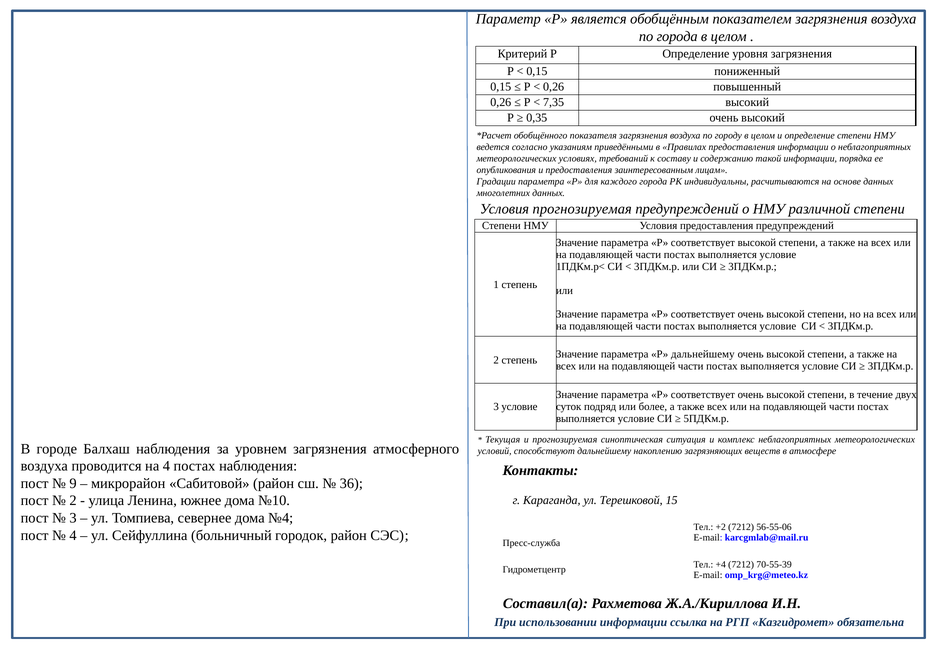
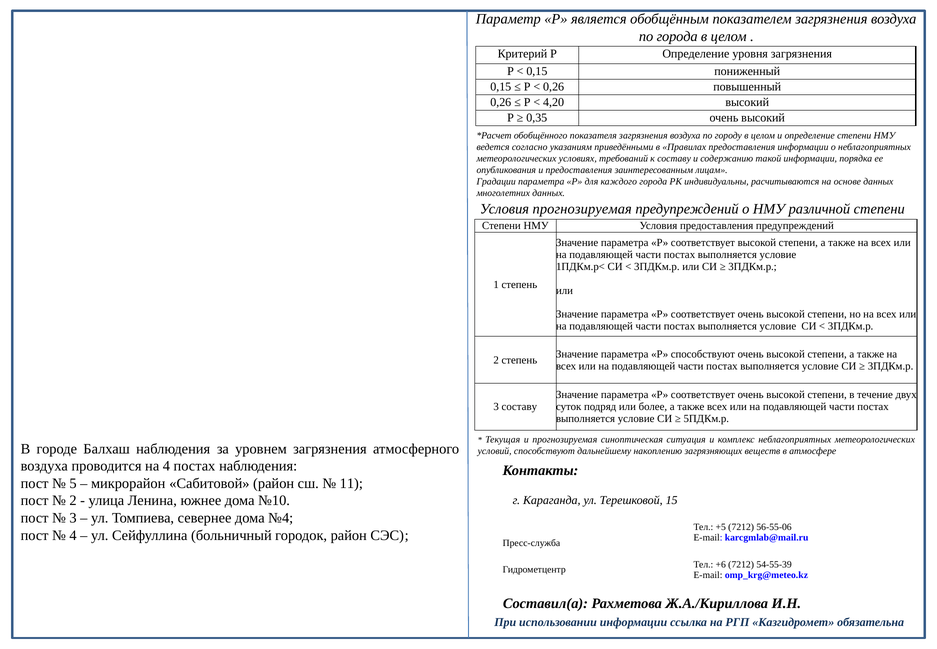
7,35: 7,35 -> 4,20 (554, 102)
Р дальнейшему: дальнейшему -> способствуют (703, 354)
3 условие: условие -> составу (519, 407)
9: 9 -> 5 (73, 483)
36: 36 -> 11 (351, 483)
+2: +2 -> +5 (721, 527)
+4: +4 -> +6 (721, 564)
70-55-39: 70-55-39 -> 54-55-39 (774, 564)
